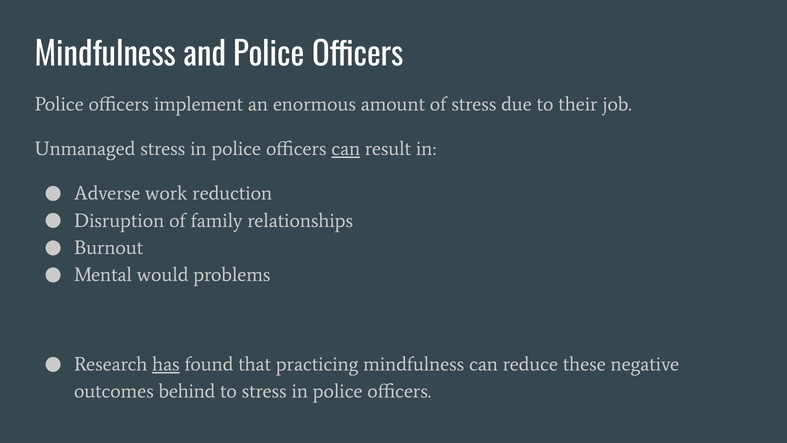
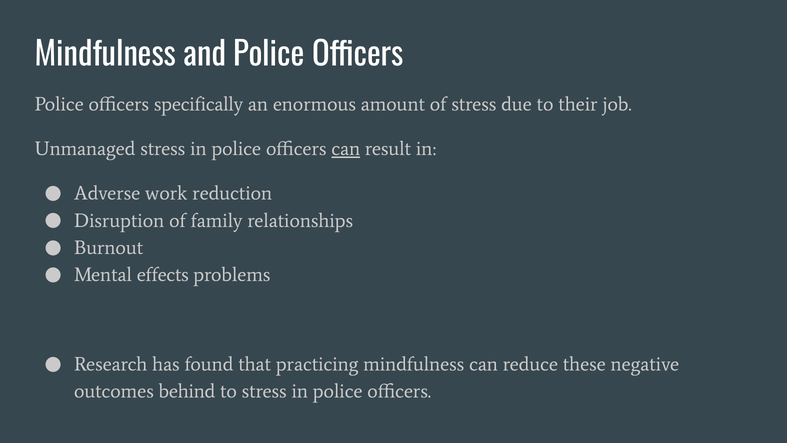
implement: implement -> specifically (199, 104)
would: would -> effects (163, 275)
has underline: present -> none (166, 364)
